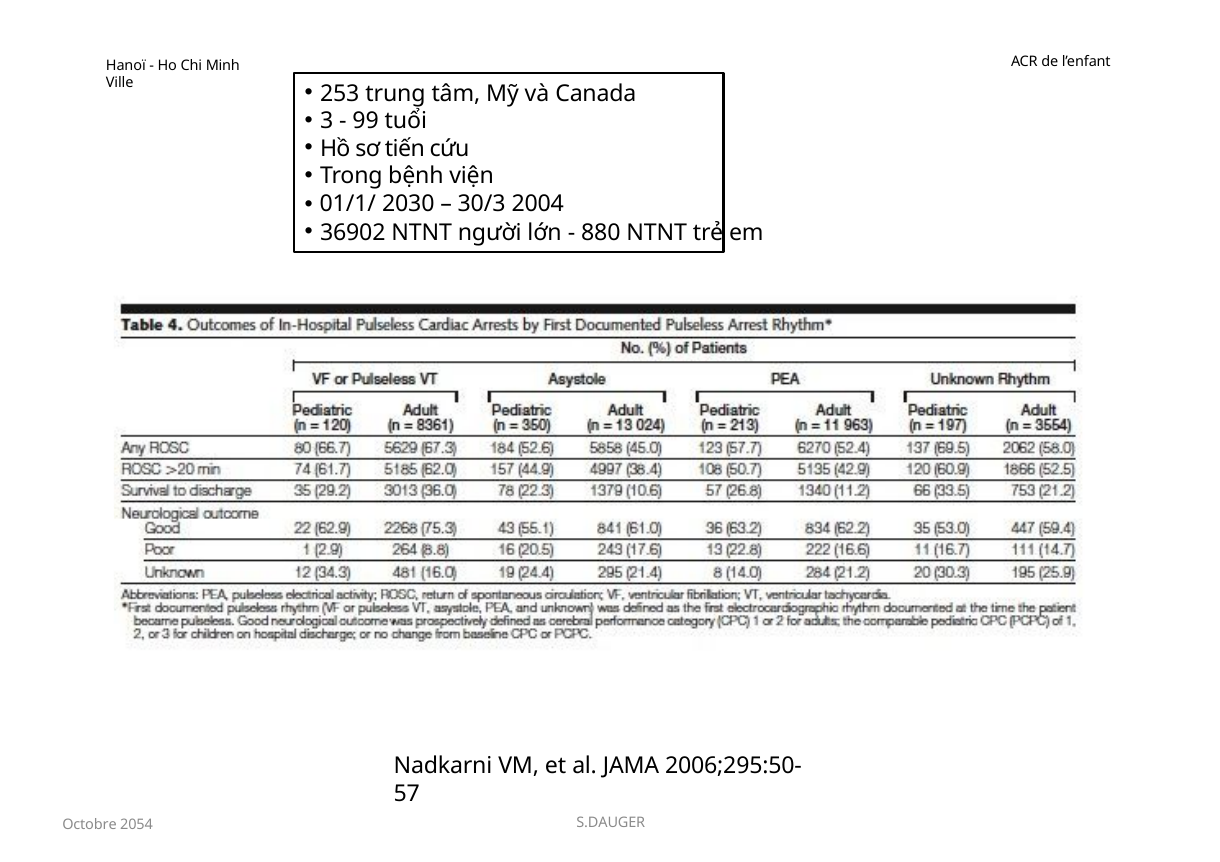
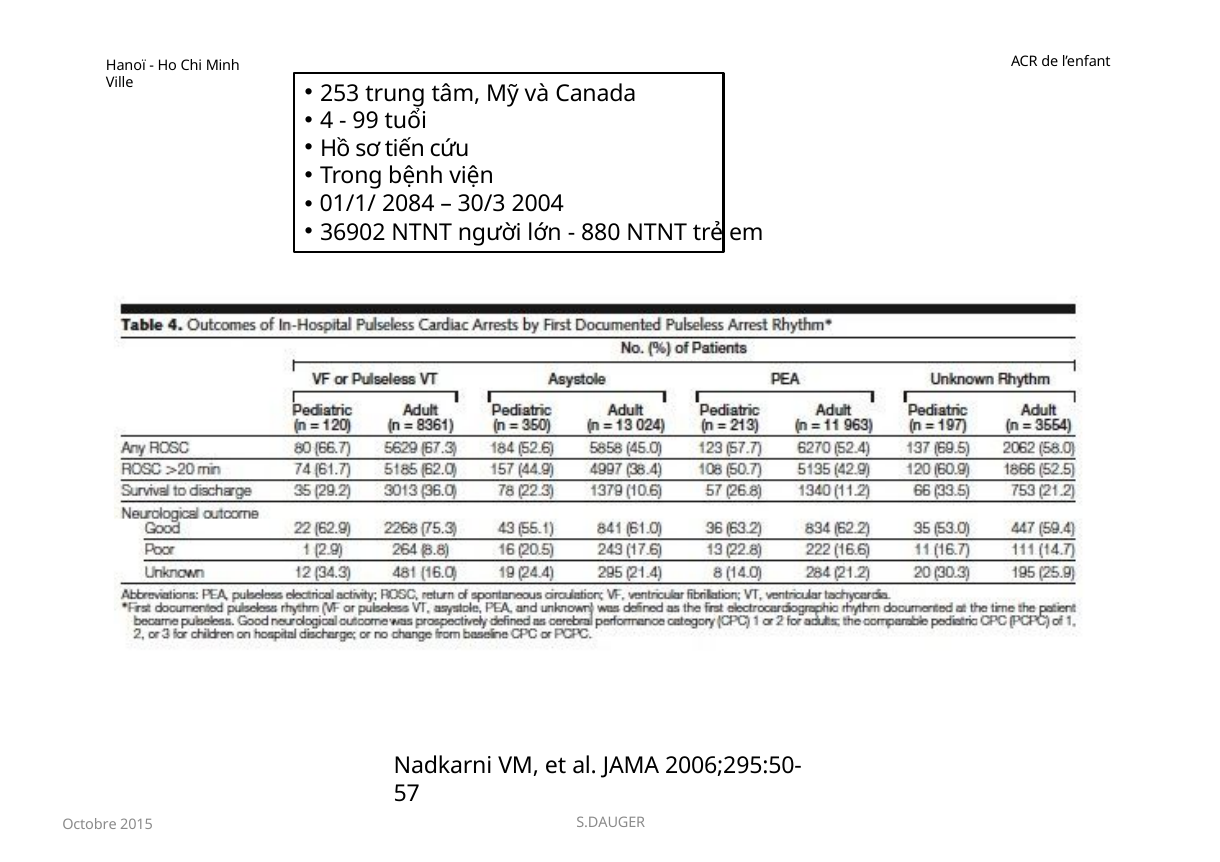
3: 3 -> 4 (327, 121)
2030: 2030 -> 2084 (408, 204)
2054: 2054 -> 2015 (137, 825)
